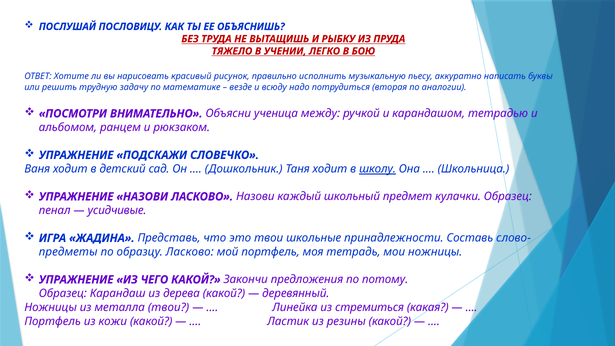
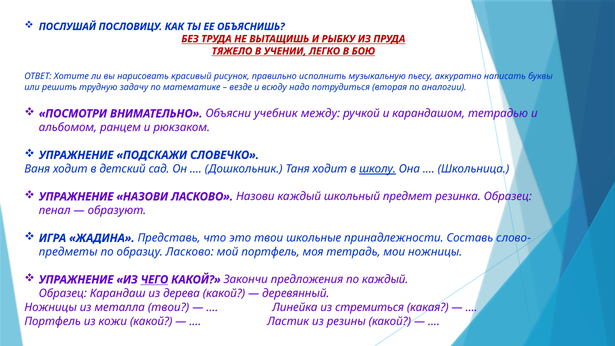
ученица: ученица -> учебник (276, 114)
кулачки: кулачки -> резинка (458, 197)
усидчивые: усидчивые -> образуют (117, 210)
ЧЕГО underline: none -> present (154, 280)
по потому: потому -> каждый (385, 280)
